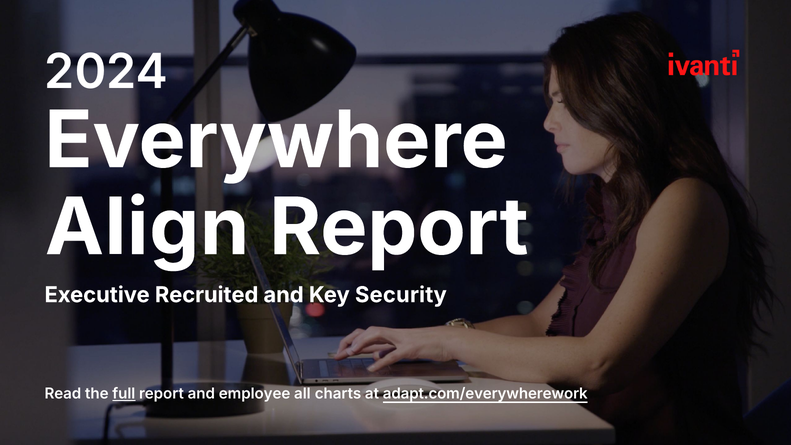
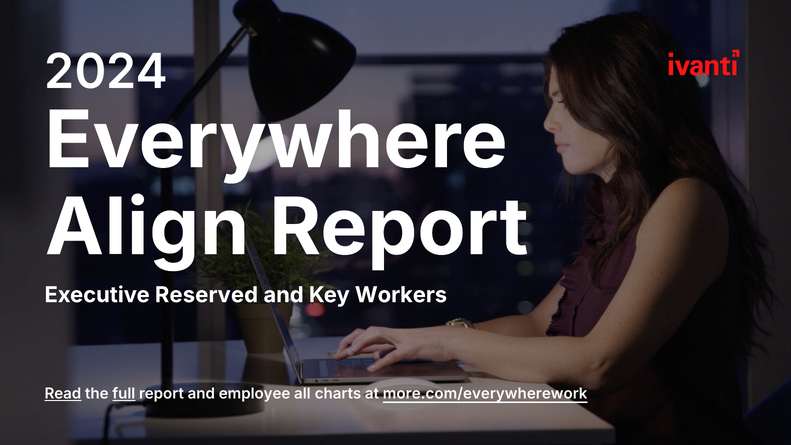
Recruited: Recruited -> Reserved (206, 295)
Security: Security -> Workers (401, 295)
Read underline: none -> present (63, 394)
adapt.com/everywherework: adapt.com/everywherework -> more.com/everywherework (485, 394)
